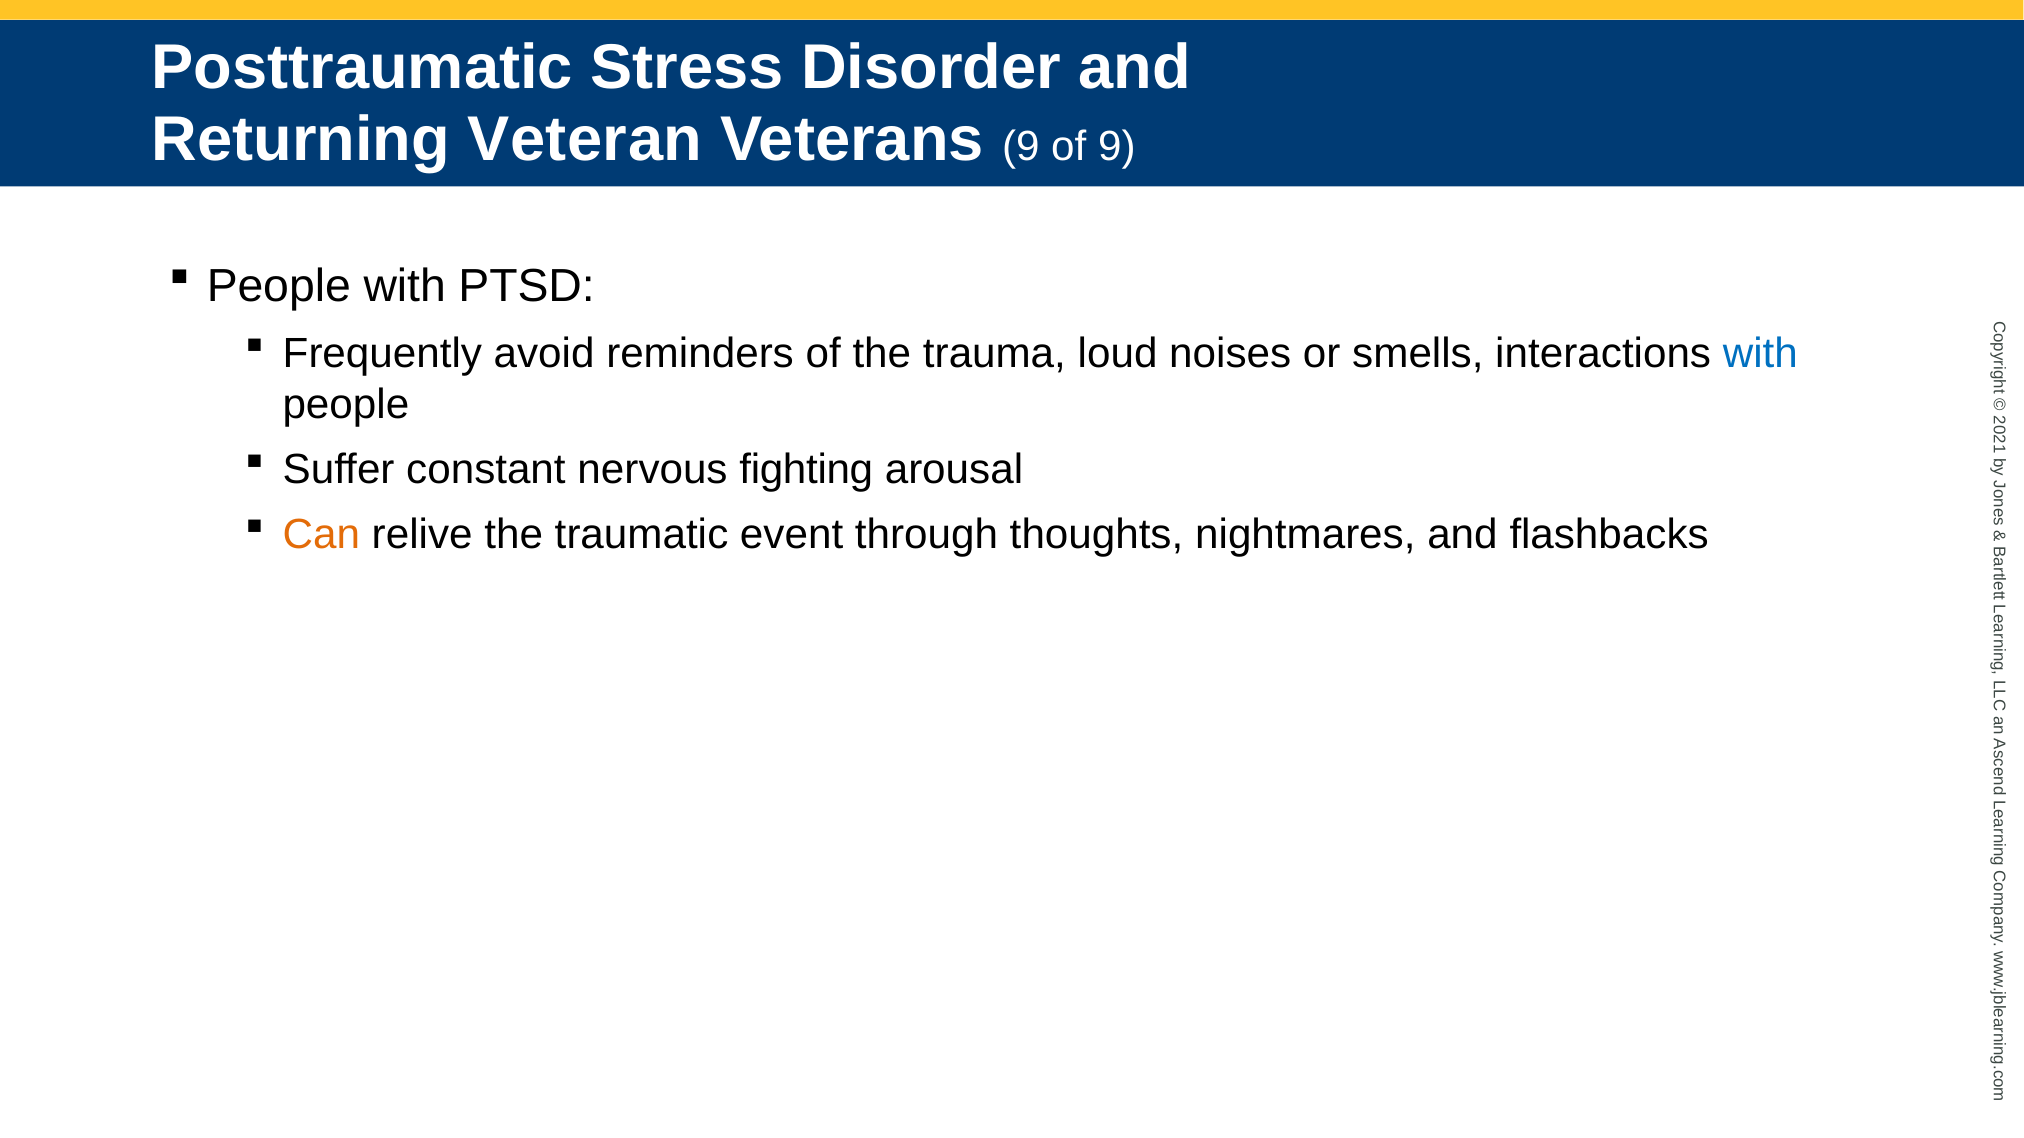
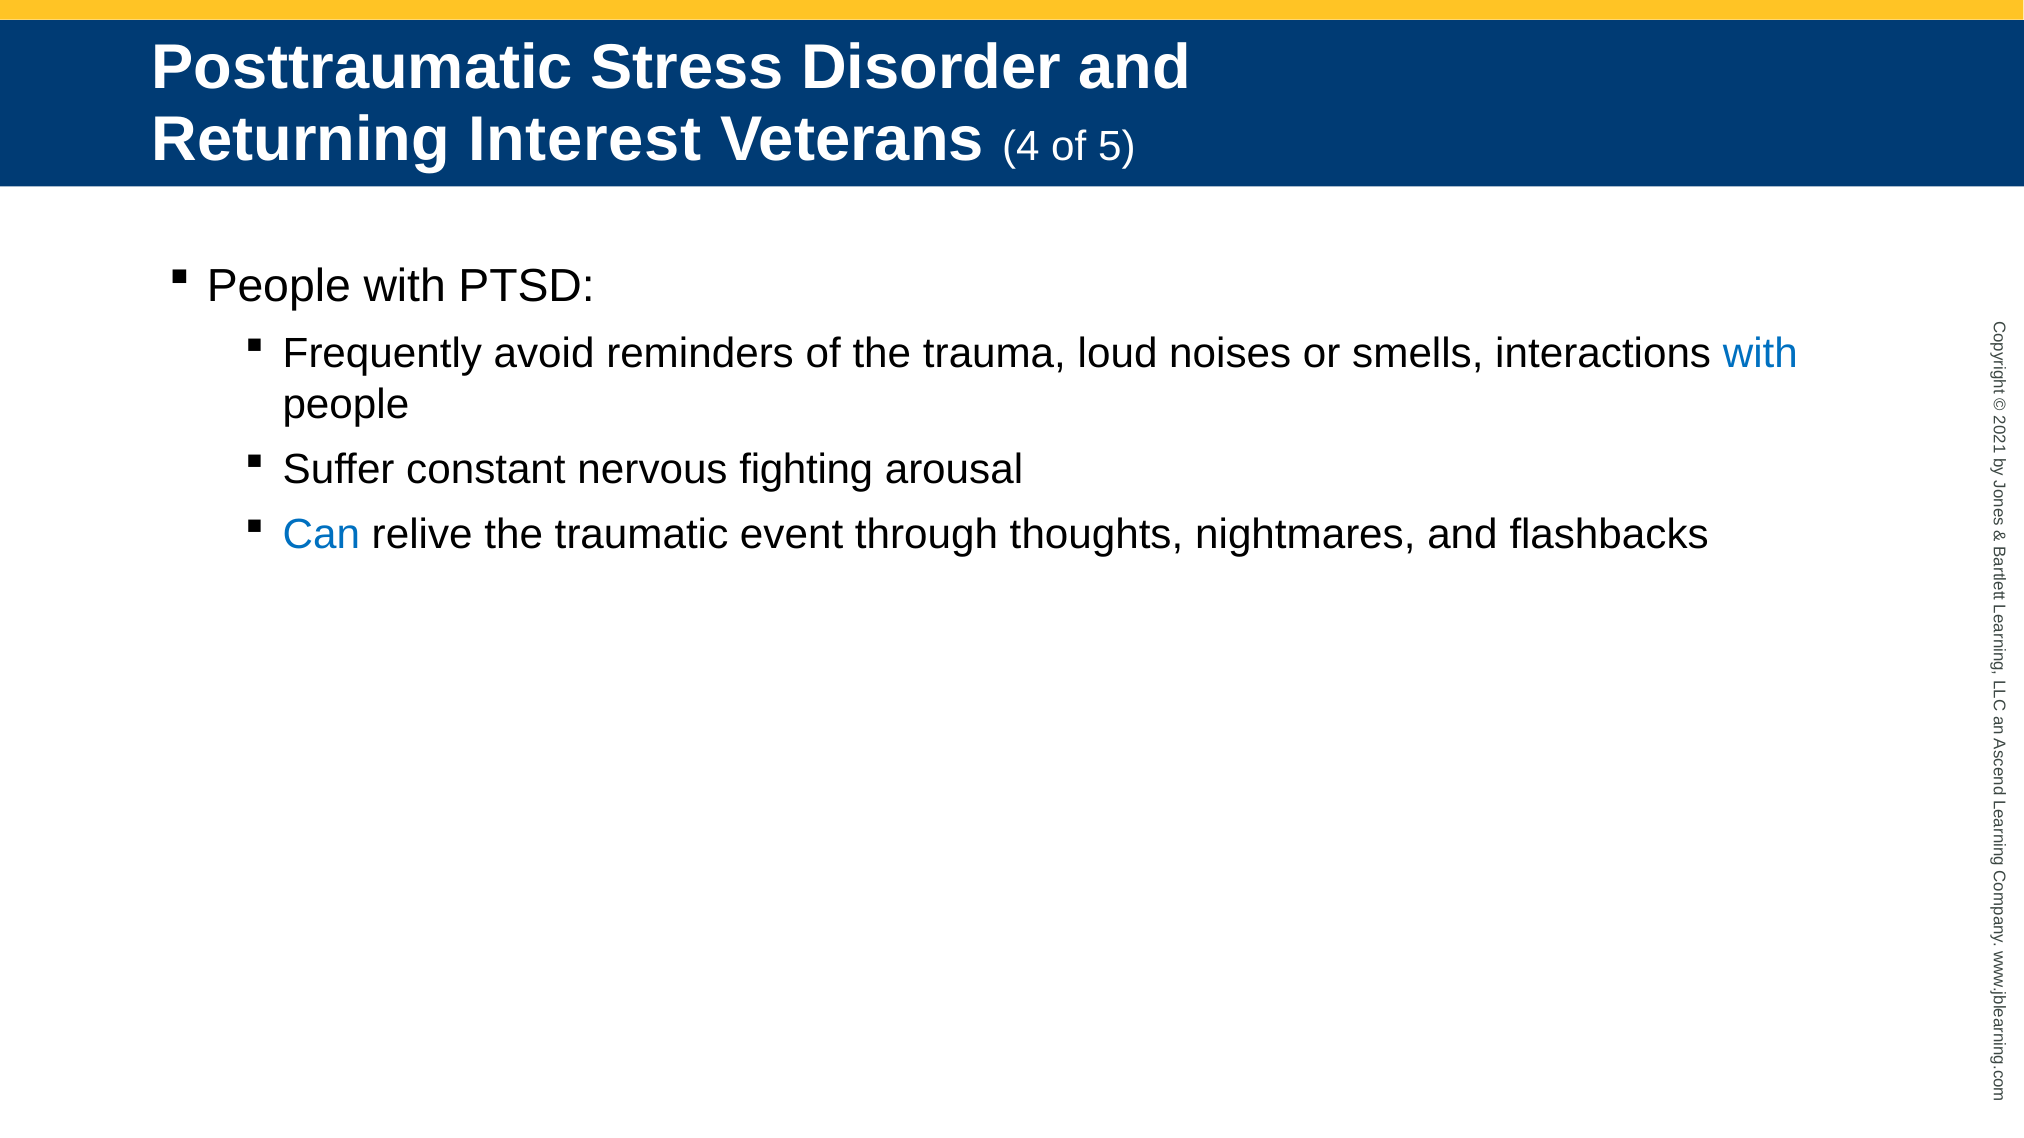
Veteran: Veteran -> Interest (585, 140)
Veterans 9: 9 -> 4 (1021, 147)
of 9: 9 -> 5 (1117, 147)
Can colour: orange -> blue (321, 535)
